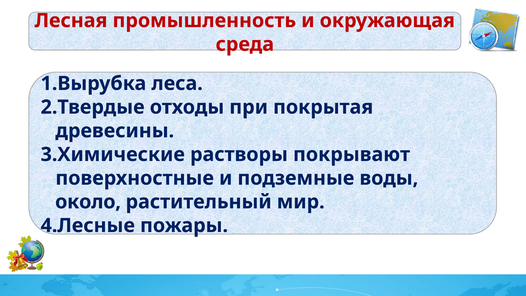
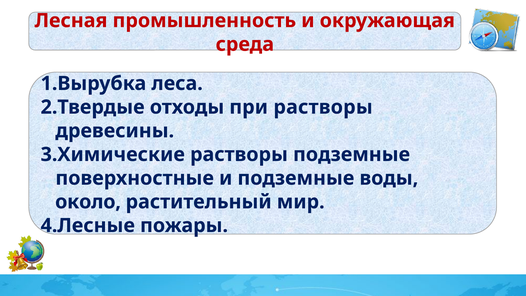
при покрытая: покрытая -> растворы (323, 107)
растворы покрывают: покрывают -> подземные (352, 154)
